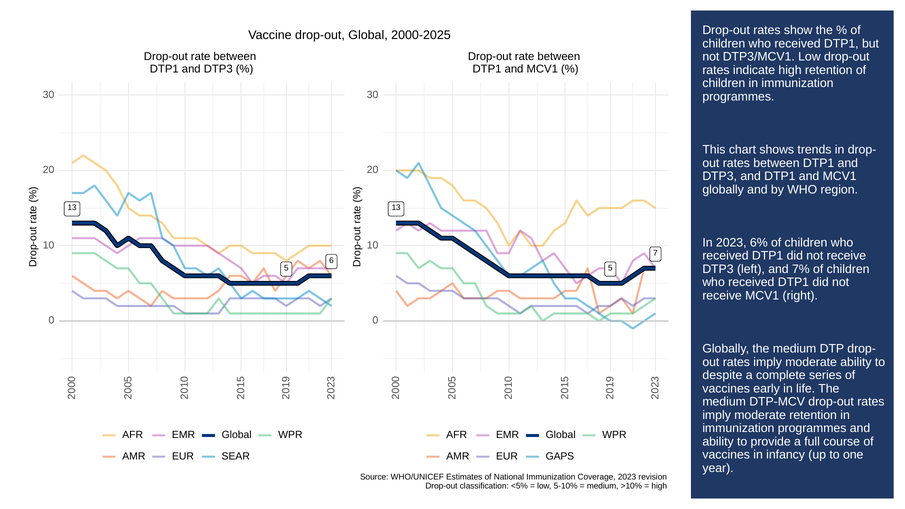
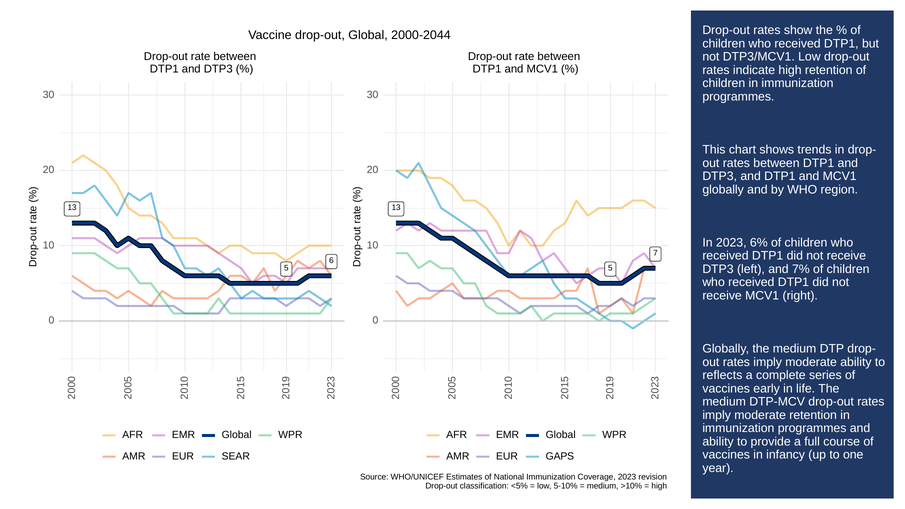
2000-2025: 2000-2025 -> 2000-2044 (421, 35)
despite: despite -> reflects (722, 375)
